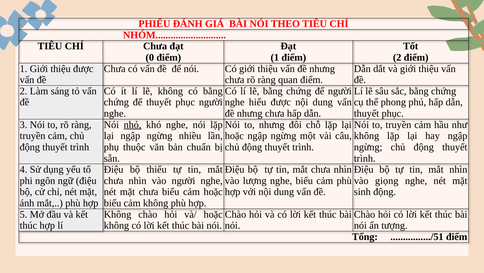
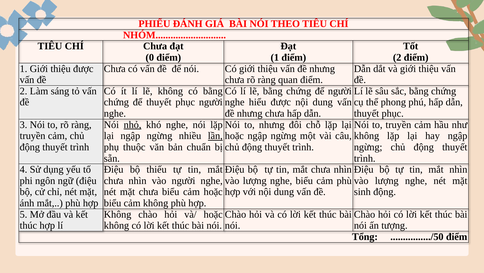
lần underline: none -> present (215, 136)
giọng: giọng -> lượng (387, 180)
................/51: ................/51 -> ................/50 (417, 236)
